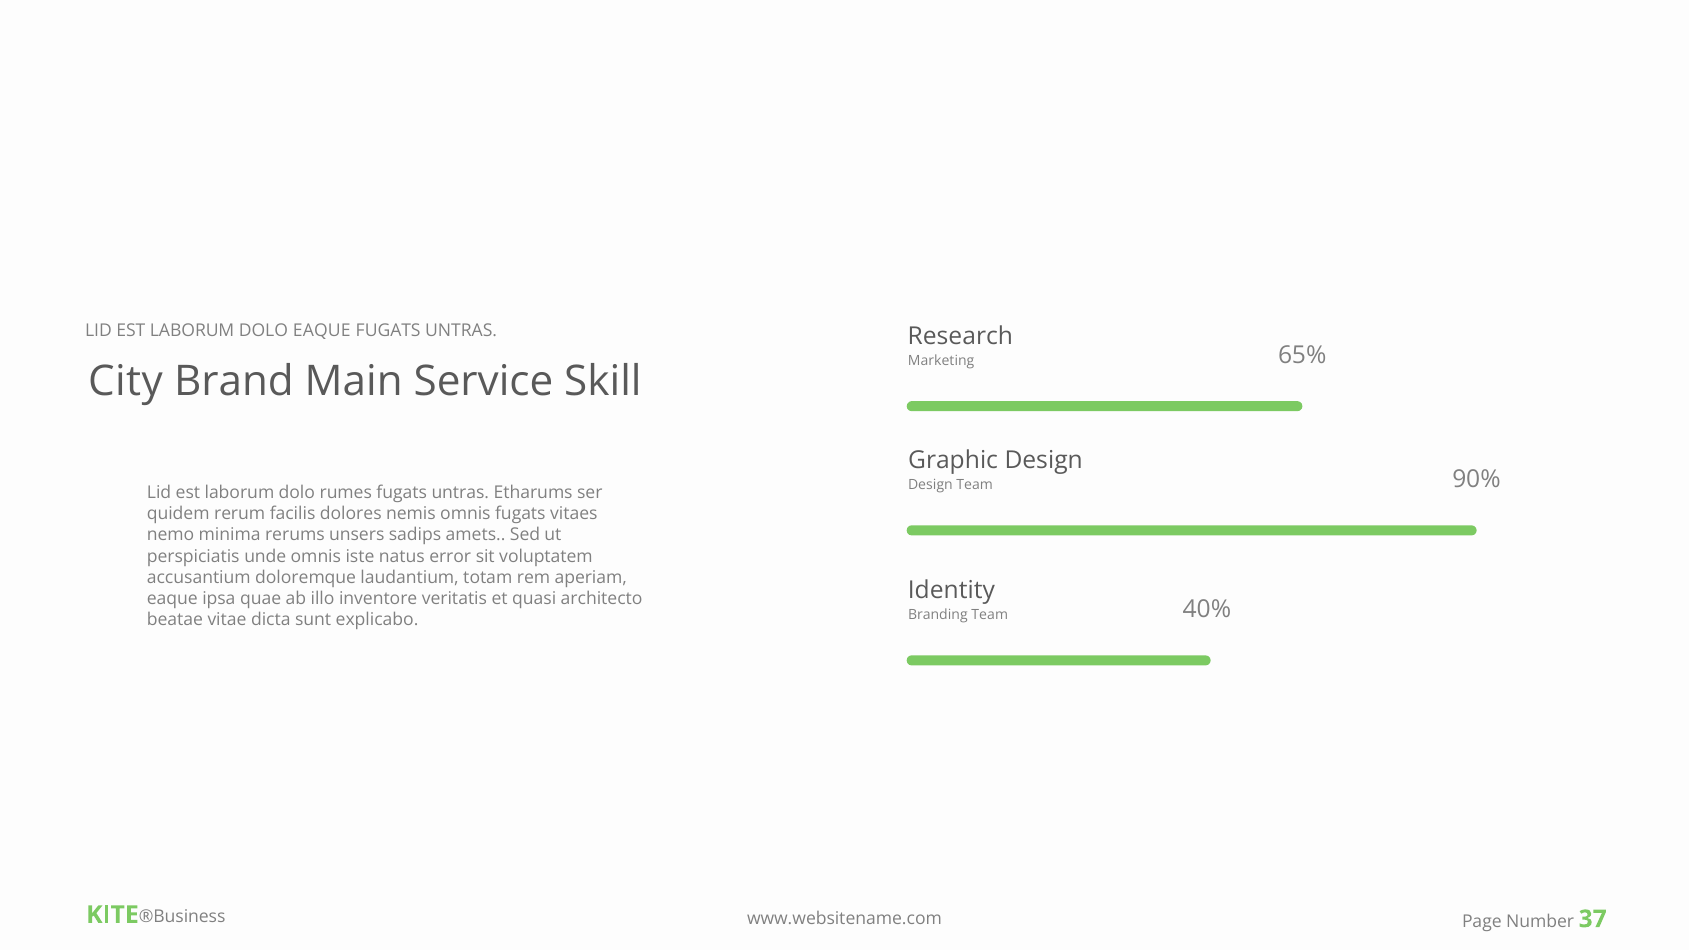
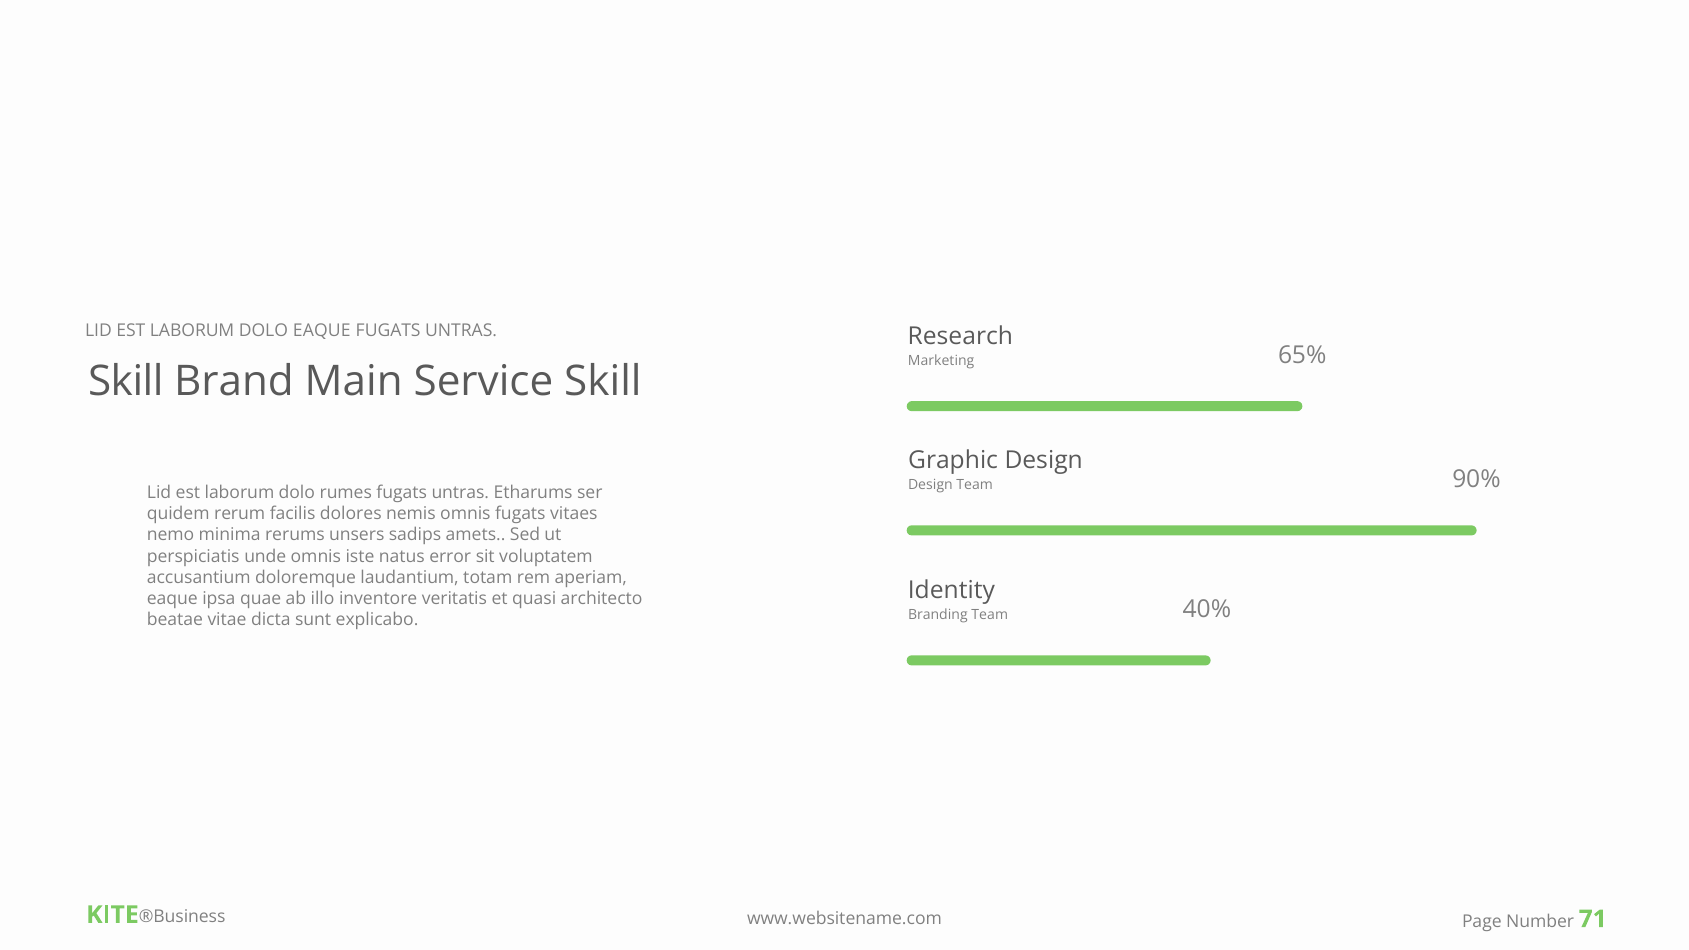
City: City -> Skill (126, 382)
37: 37 -> 71 (1593, 919)
